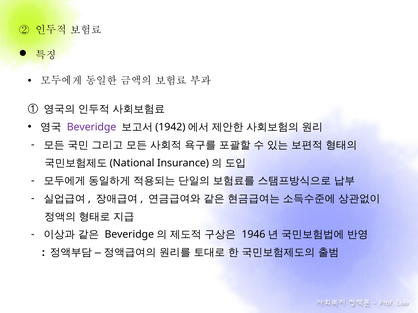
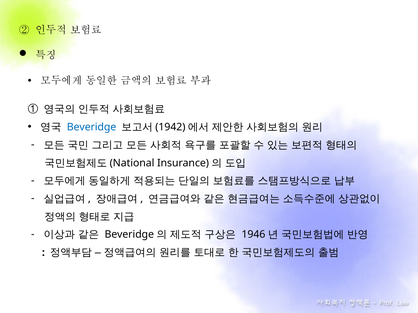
Beveridge colour: purple -> blue (92, 127)
